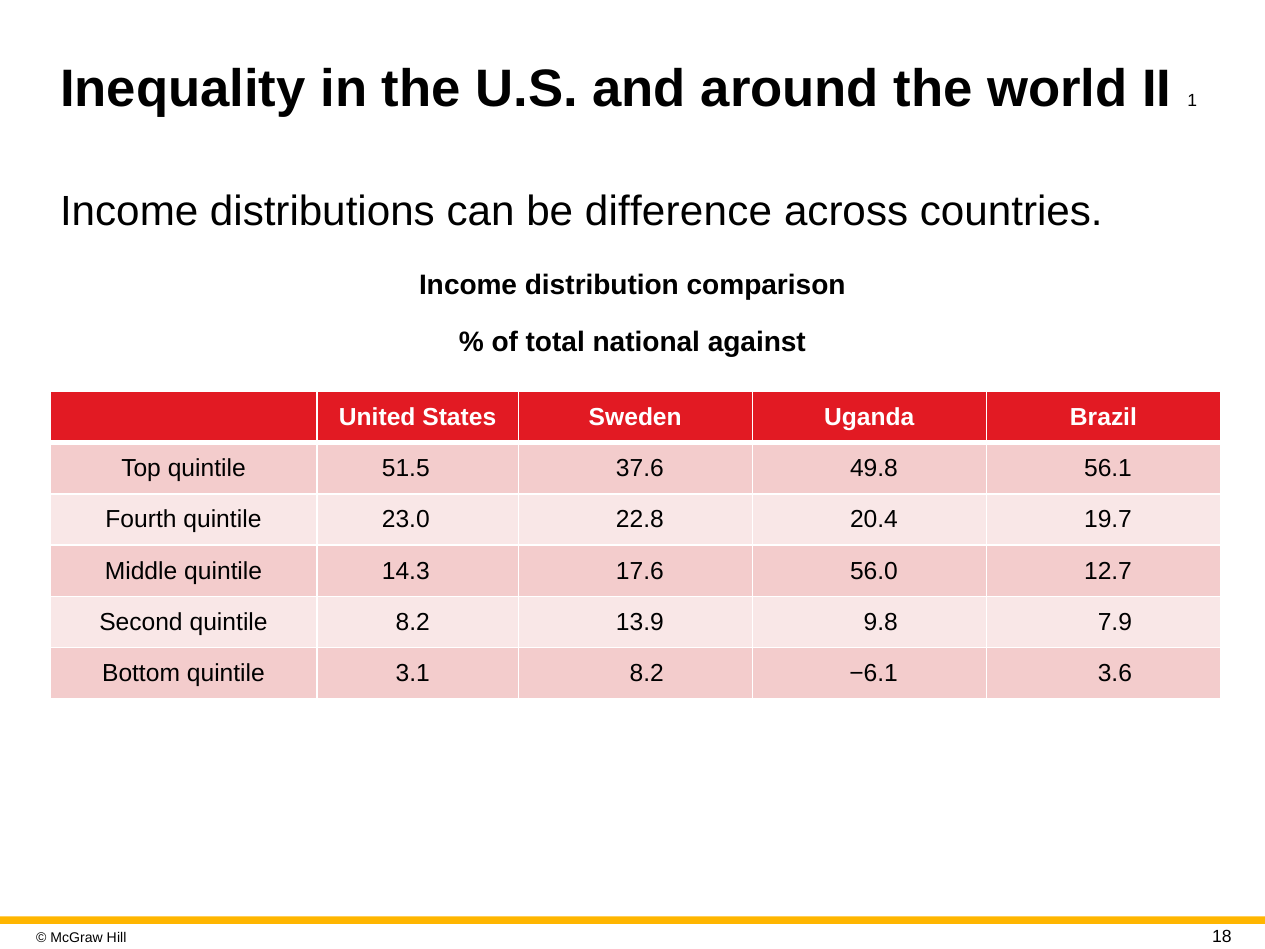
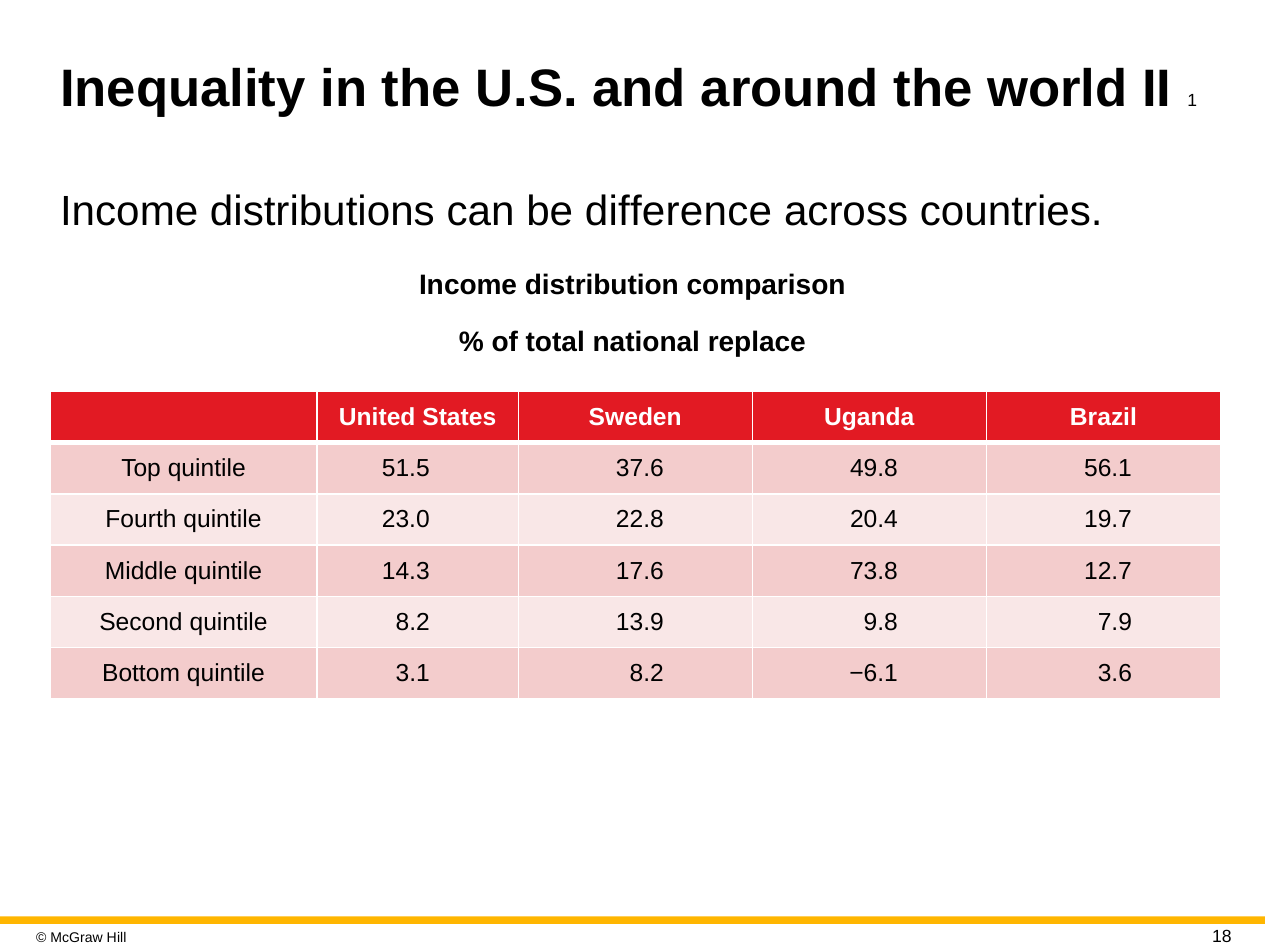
against: against -> replace (757, 342)
56.0: 56.0 -> 73.8 (874, 571)
